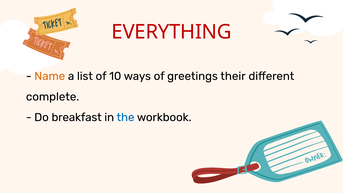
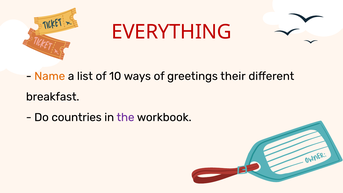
complete: complete -> breakfast (53, 97)
breakfast: breakfast -> countries (77, 117)
the colour: blue -> purple (126, 117)
